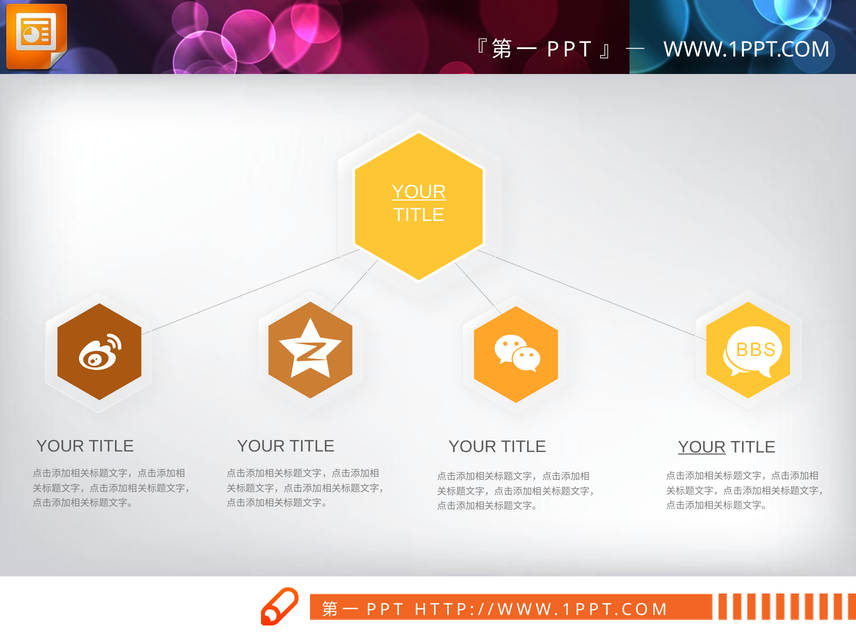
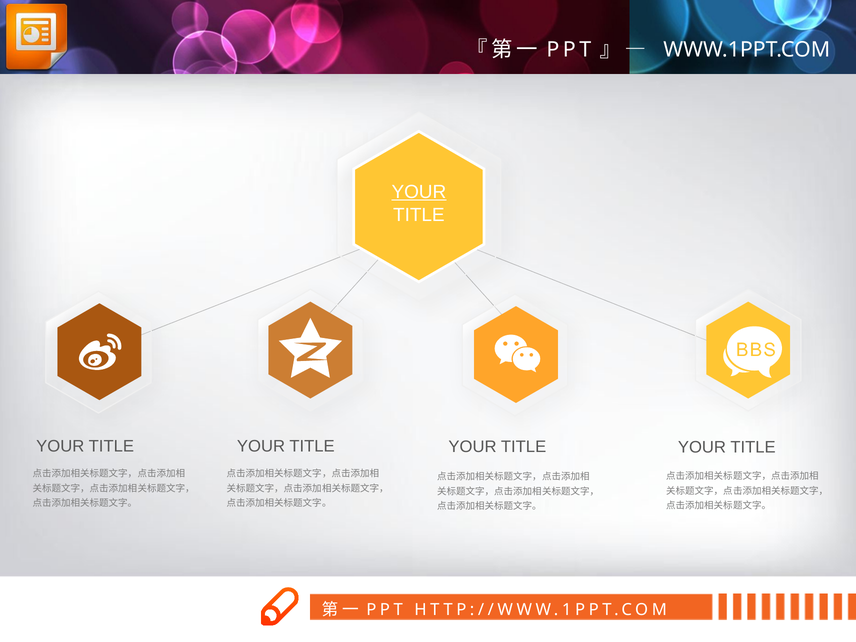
YOUR underline: present -> none (702, 447)
